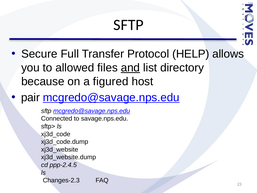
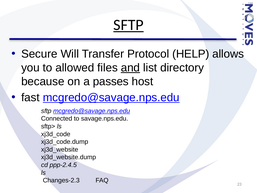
SFTP underline: none -> present (128, 25)
Full: Full -> Will (70, 54)
figured: figured -> passes (111, 81)
pair: pair -> fast (30, 97)
